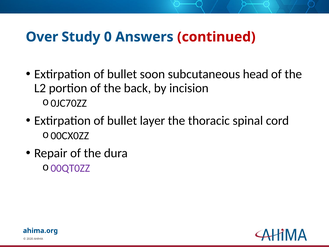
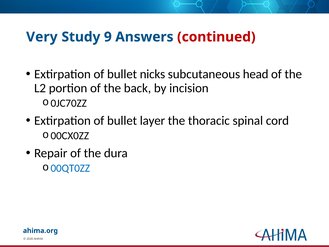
Over: Over -> Very (42, 37)
0: 0 -> 9 (108, 37)
soon: soon -> nicks (152, 74)
00QT0ZZ colour: purple -> blue (70, 168)
